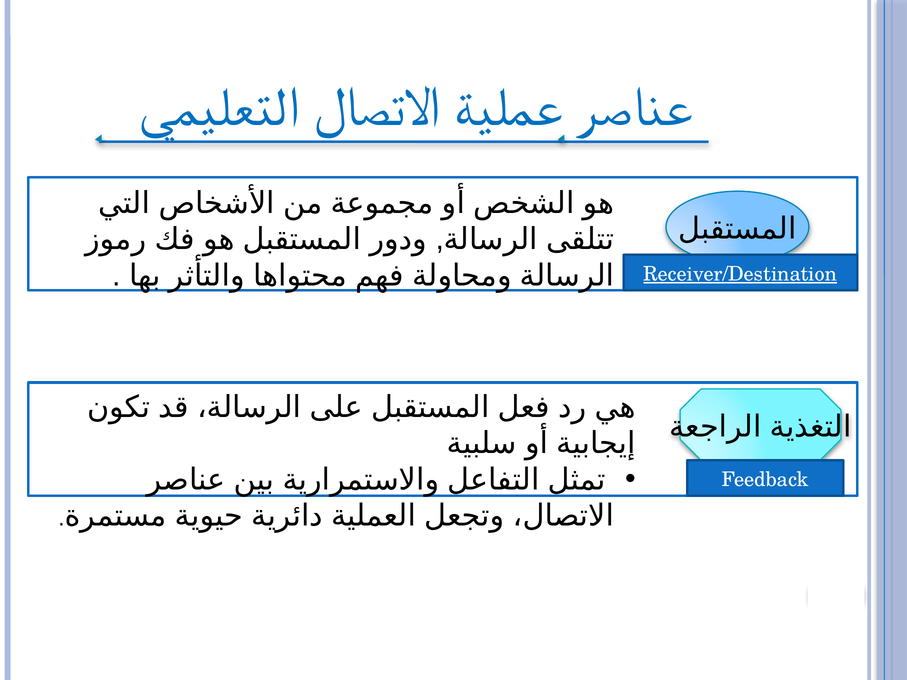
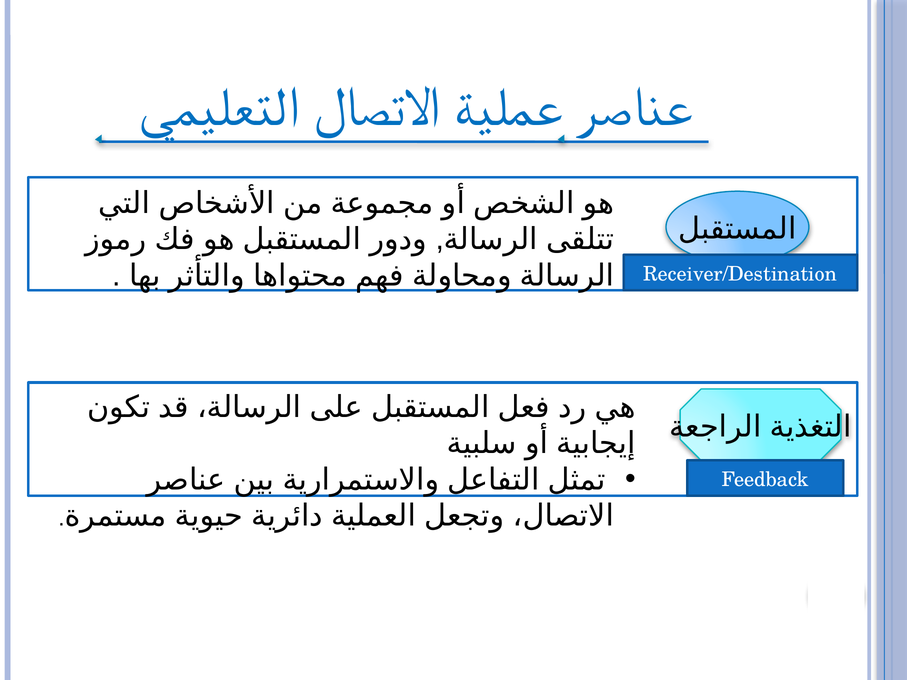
Receiver/Destination underline: present -> none (740, 274)
